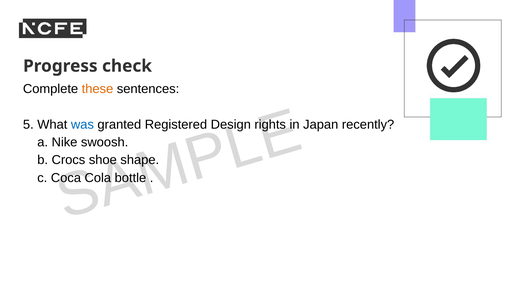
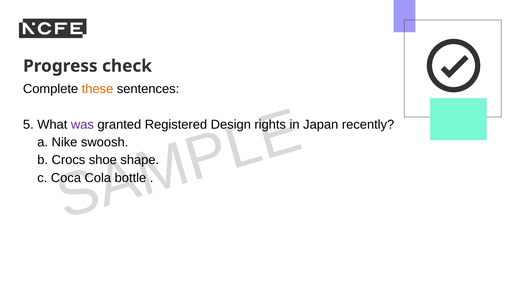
was colour: blue -> purple (82, 125)
